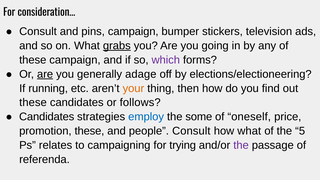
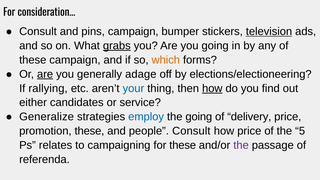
television underline: none -> present (269, 31)
which colour: purple -> orange (166, 60)
running: running -> rallying (48, 88)
your colour: orange -> blue (133, 88)
how underline: none -> present (212, 88)
these: these -> either (33, 103)
follows: follows -> service (140, 103)
Candidates: Candidates -> Generalize (47, 117)
the some: some -> going (199, 117)
oneself: oneself -> delivery (249, 117)
how what: what -> price (249, 131)
for trying: trying -> these (183, 145)
